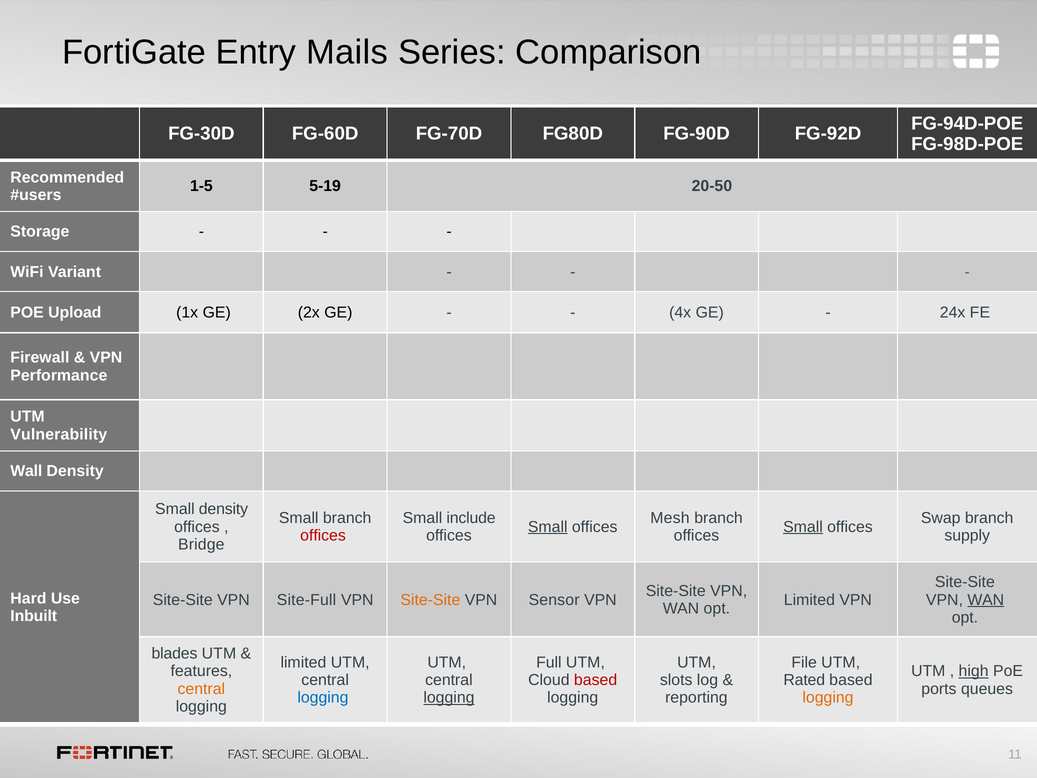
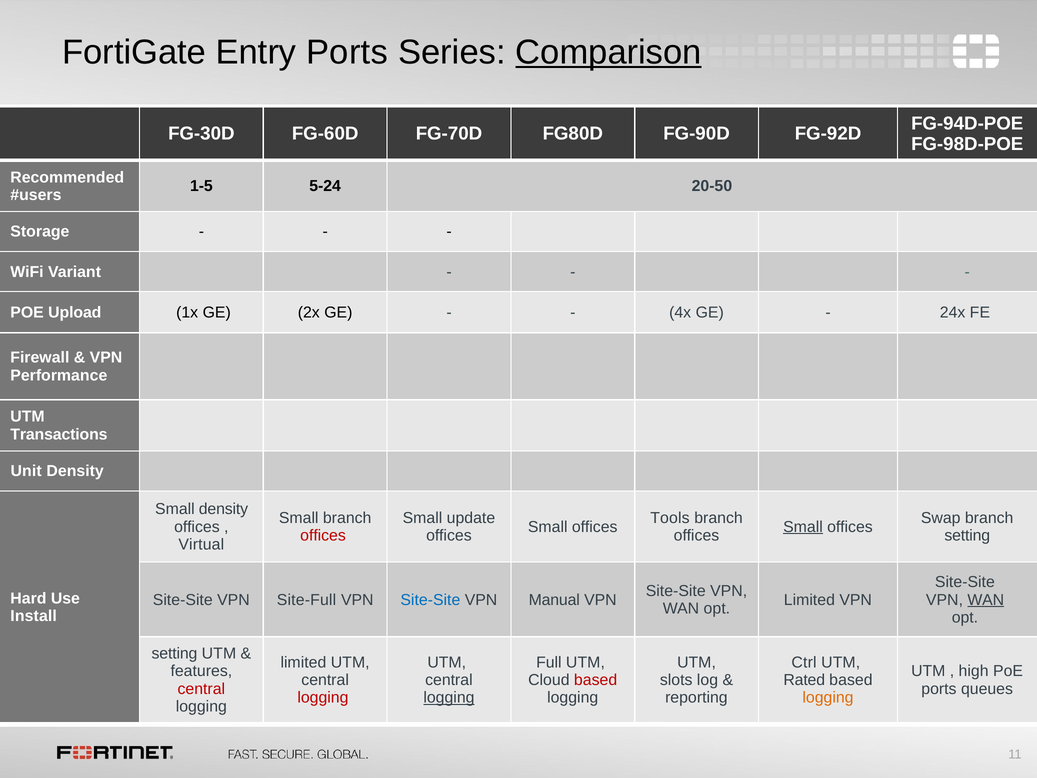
Entry Mails: Mails -> Ports (347, 52)
Comparison underline: none -> present (608, 52)
5-19: 5-19 -> 5-24 (325, 186)
Vulnerability: Vulnerability -> Transactions (59, 434)
Wall: Wall -> Unit (26, 471)
include: include -> update (471, 518)
Mesh: Mesh -> Tools (670, 518)
Small underline: present -> none (548, 527)
supply: supply -> setting (967, 535)
Bridge: Bridge -> Virtual (201, 544)
Site-Site colour: orange -> blue (430, 600)
Sensor: Sensor -> Manual (554, 600)
Inbuilt: Inbuilt -> Install (34, 616)
blades: blades -> setting (174, 653)
File: File -> Ctrl (804, 662)
high underline: present -> none (974, 671)
central colour: orange -> red (201, 689)
logging colour: blue -> red (323, 697)
